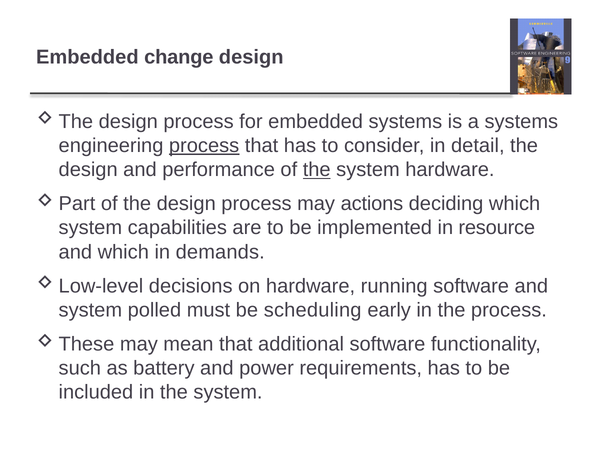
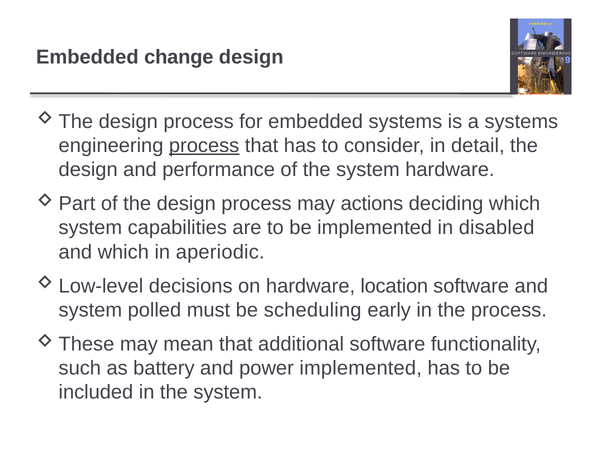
the underline: present -> none (317, 170)
resource: resource -> disabled (497, 228)
demands: demands -> aperiodic (220, 252)
running: running -> location (394, 286)
power requirements: requirements -> implemented (361, 369)
